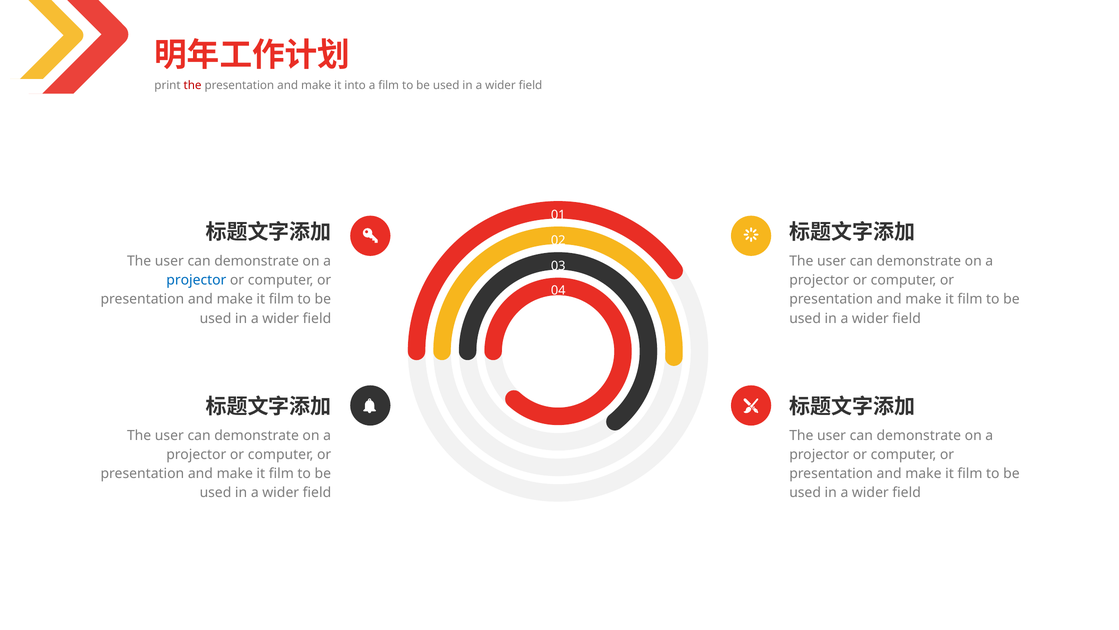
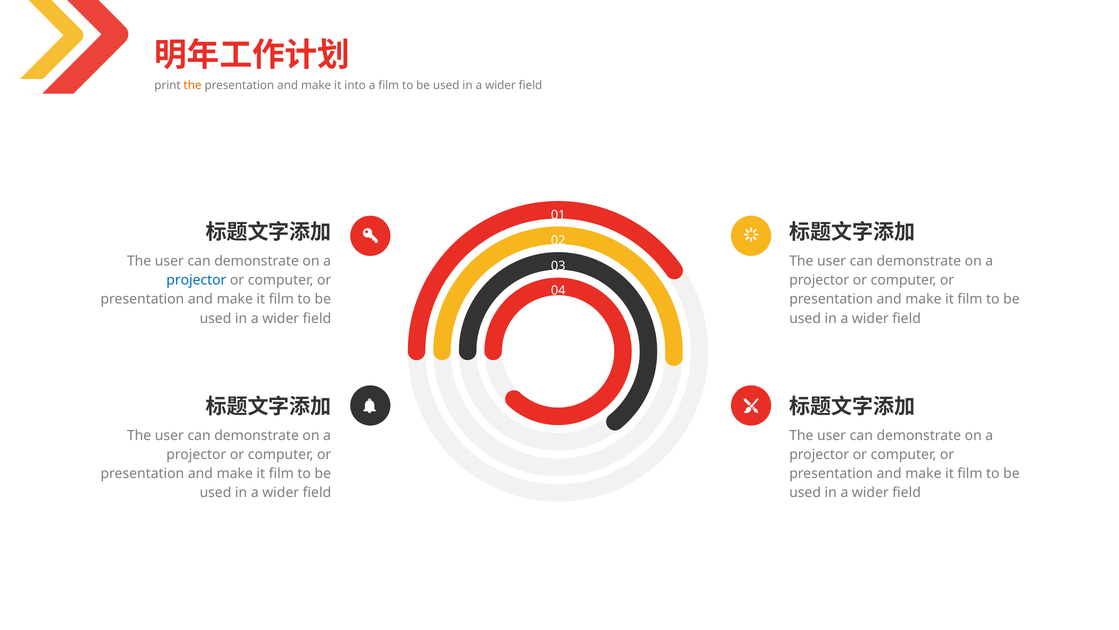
the colour: red -> orange (193, 85)
